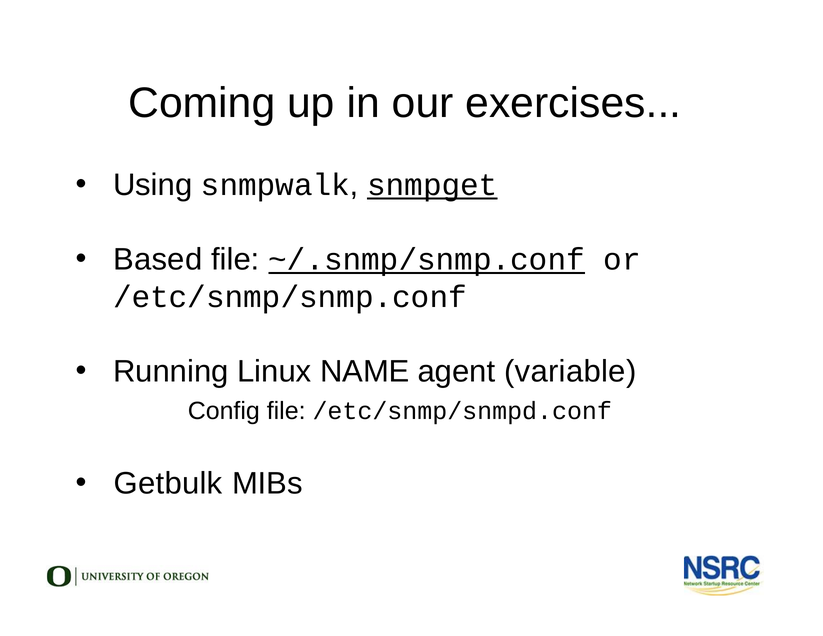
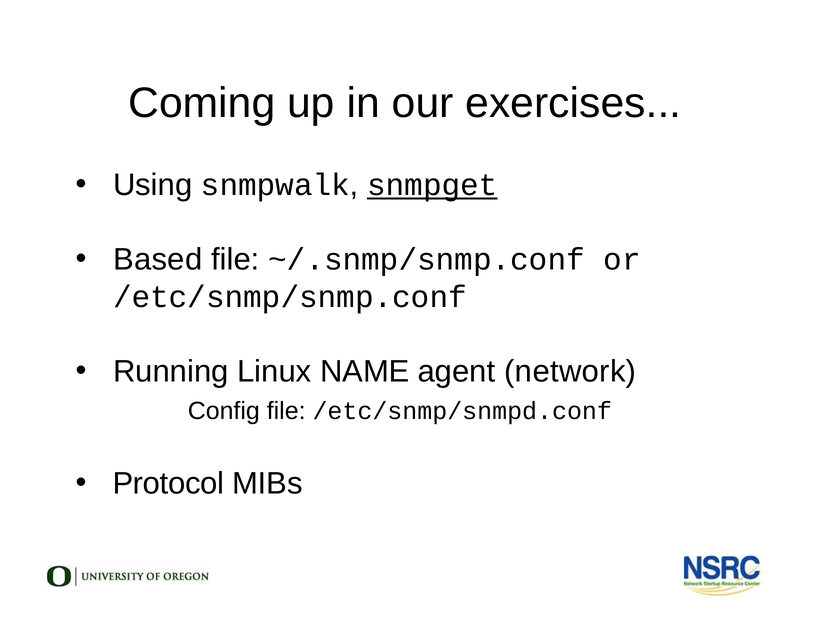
~/.snmp/snmp.conf underline: present -> none (427, 260)
variable: variable -> network (570, 372)
Getbulk: Getbulk -> Protocol (168, 483)
